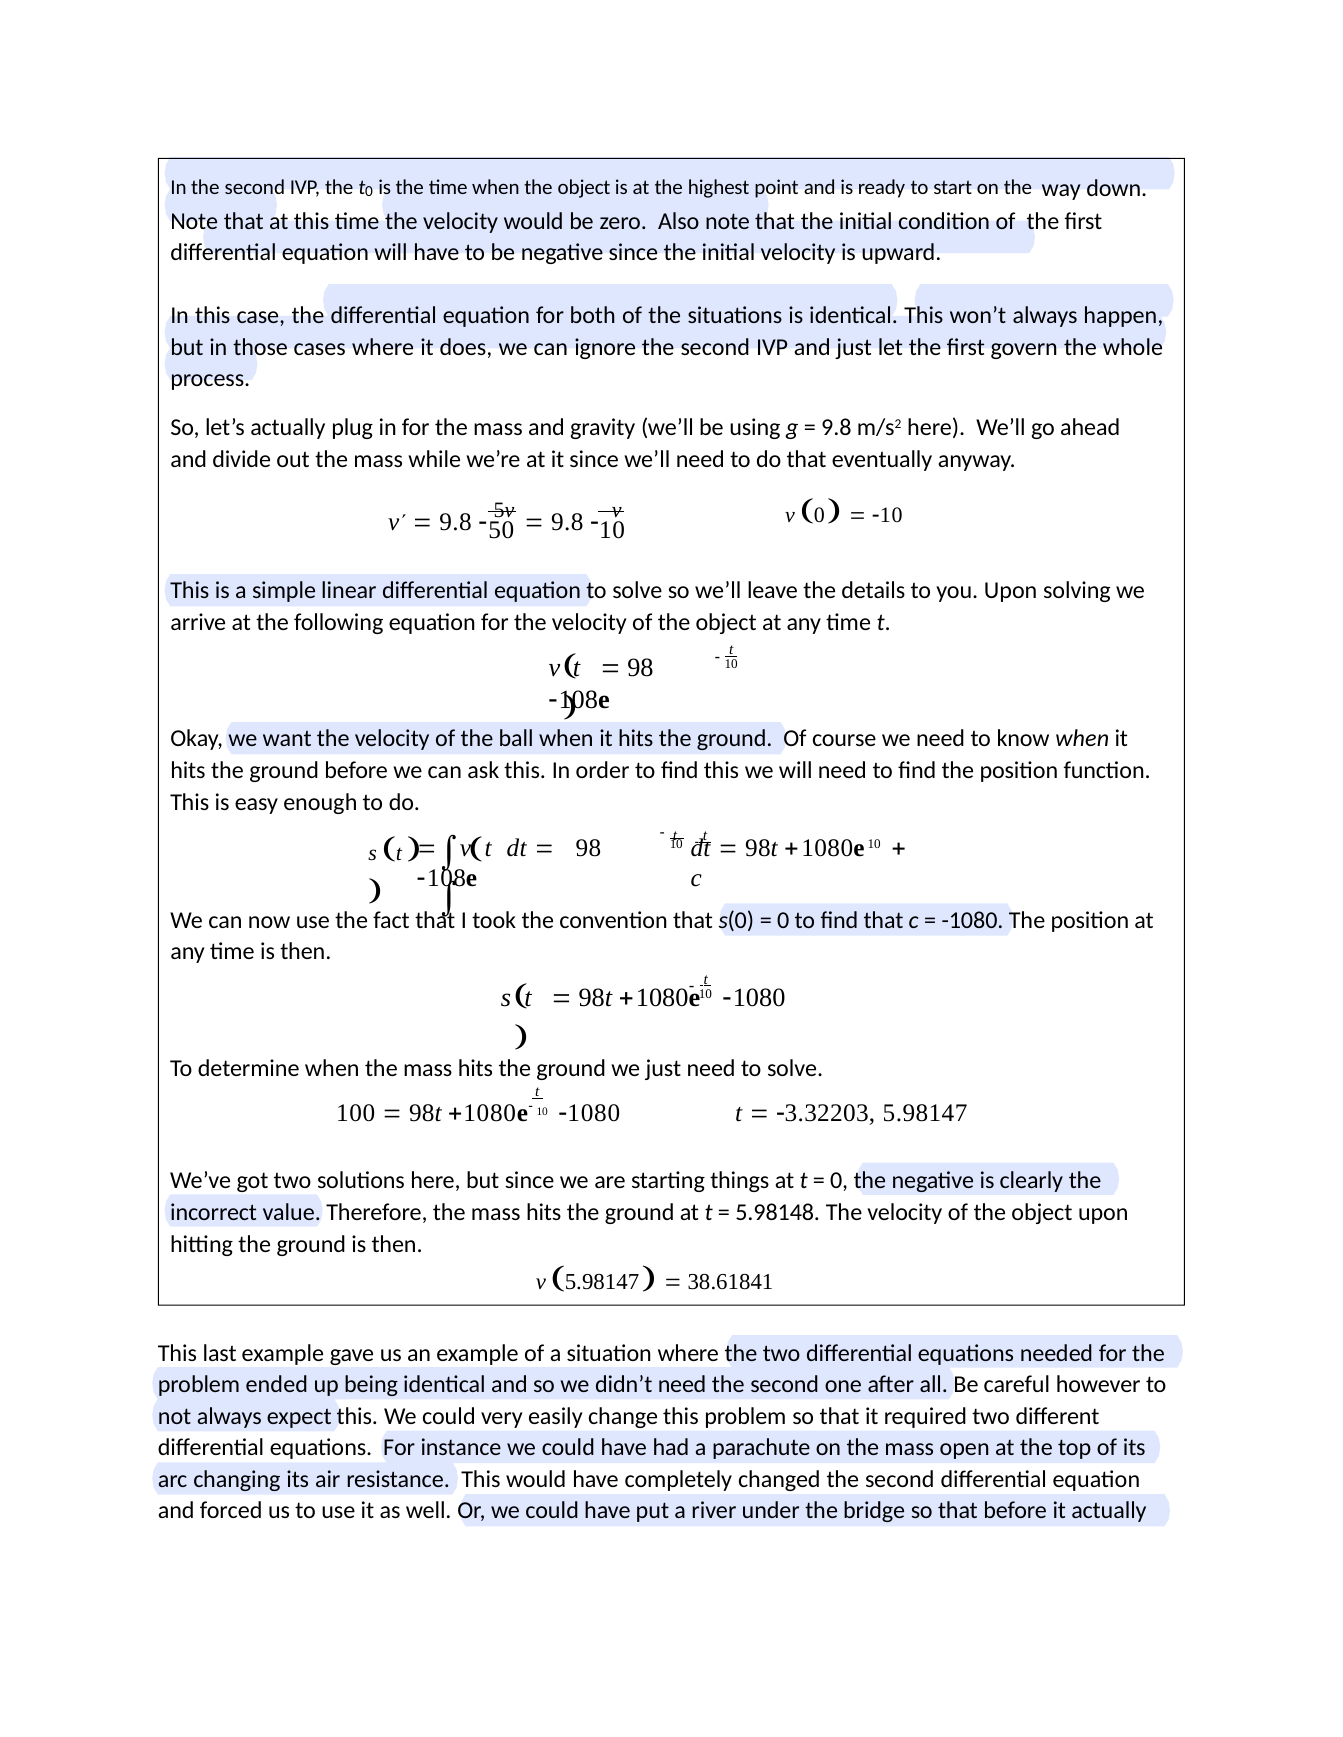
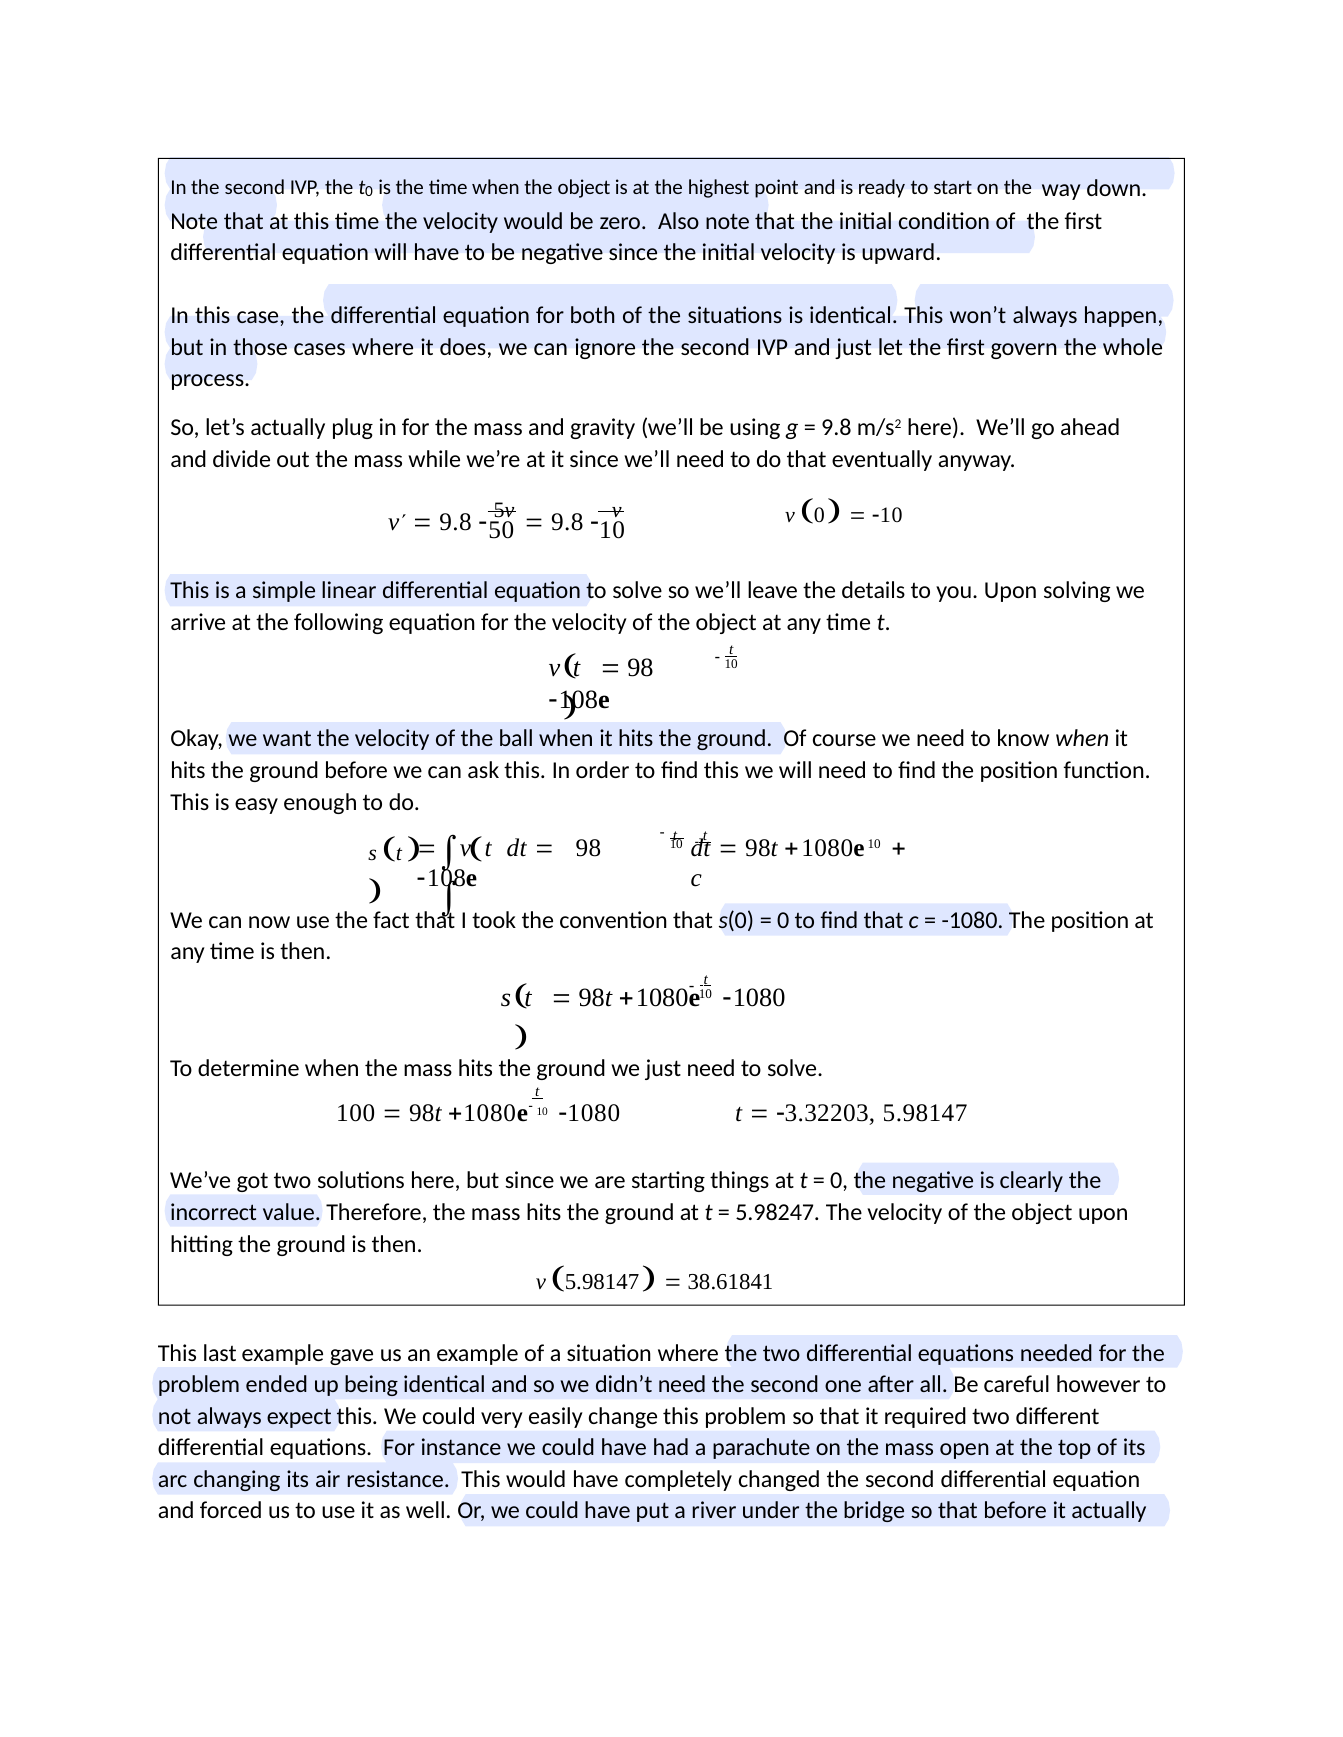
5.98148: 5.98148 -> 5.98247 (778, 1213)
